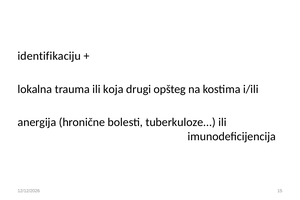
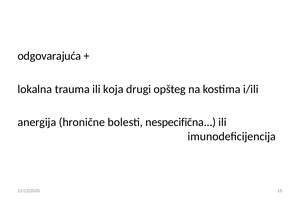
identifikaciju: identifikaciju -> odgovarajuća (49, 56)
tuberkuloze: tuberkuloze -> nespecifična (181, 122)
